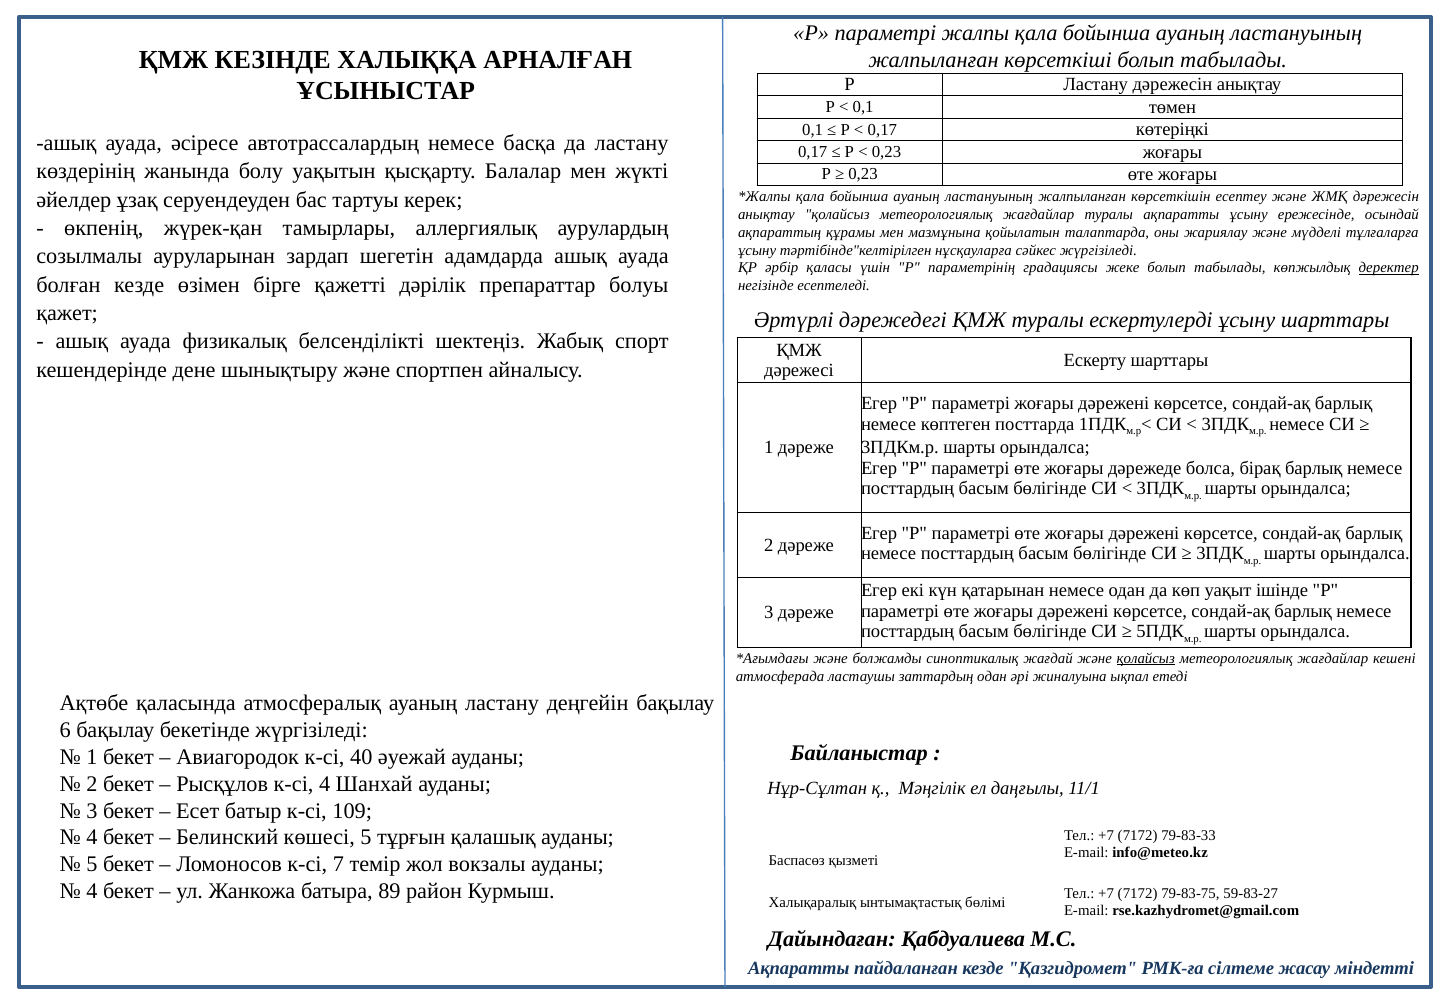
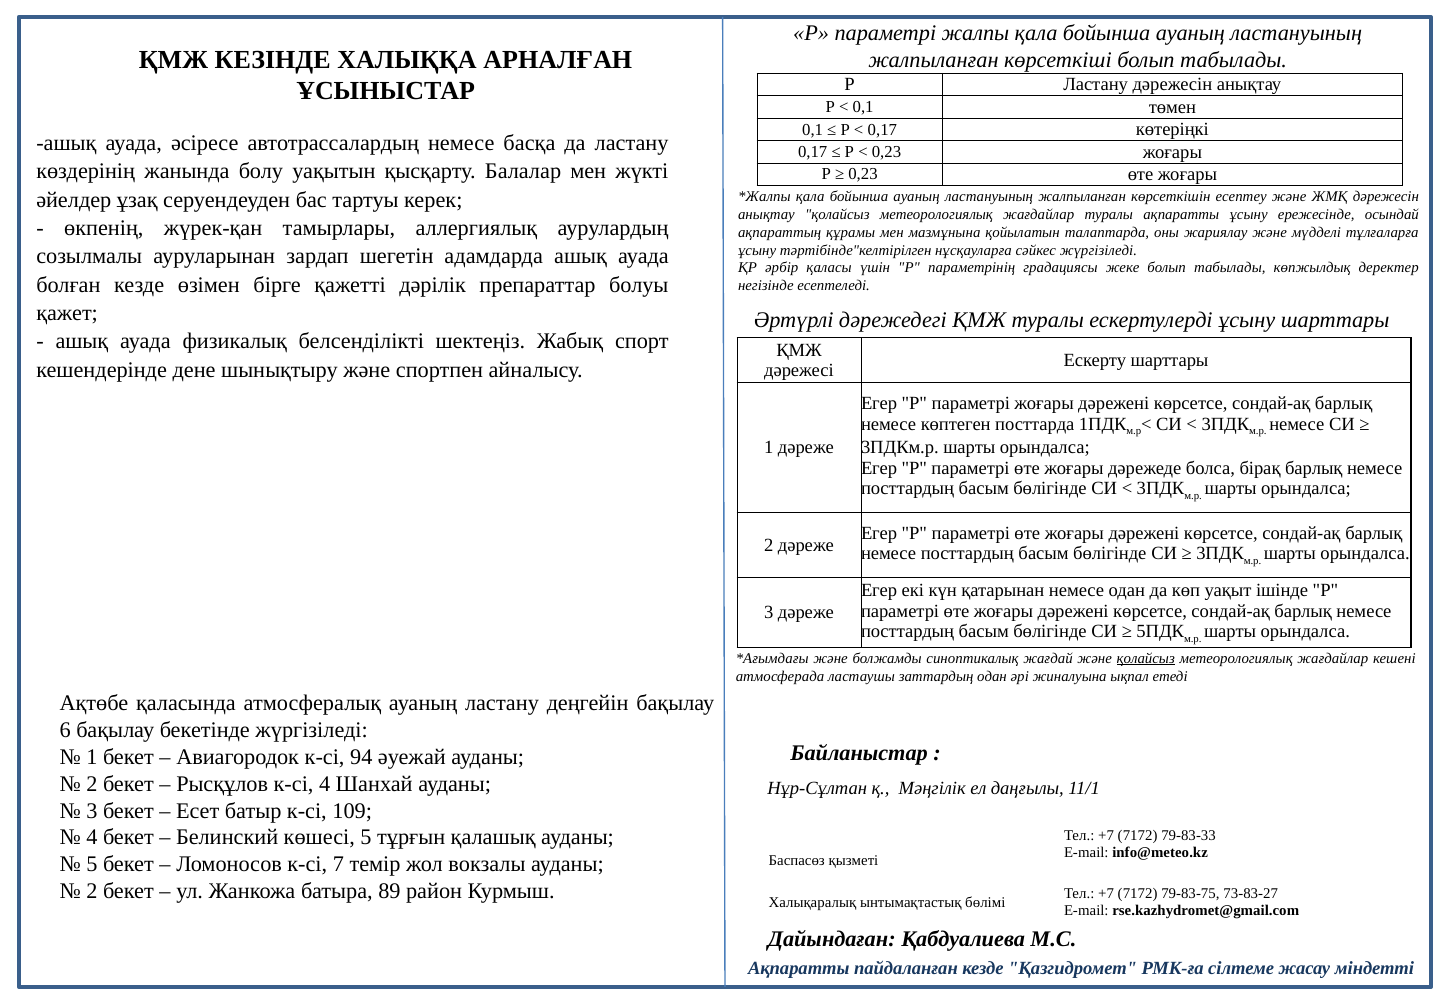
деректер underline: present -> none (1389, 268)
40: 40 -> 94 (361, 757)
4: 4 -> 2 (92, 891)
59-83-27: 59-83-27 -> 73-83-27 (1251, 894)
